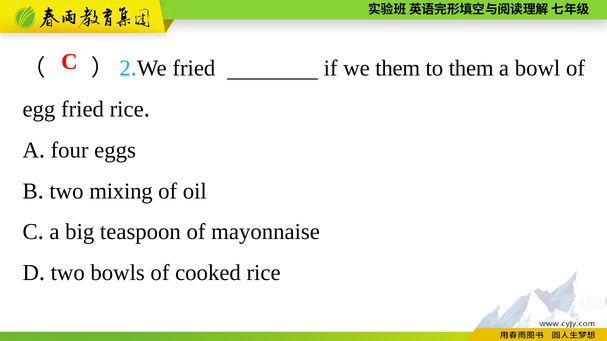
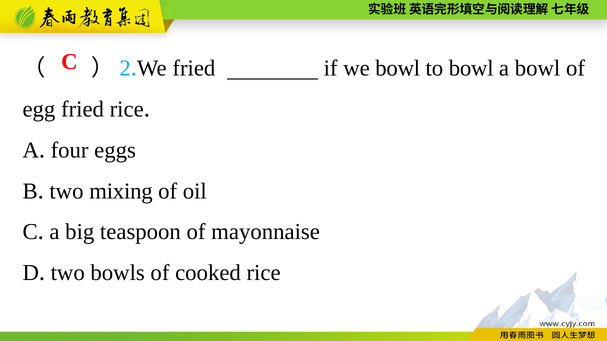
we them: them -> bowl (398, 68)
to them: them -> bowl (471, 68)
